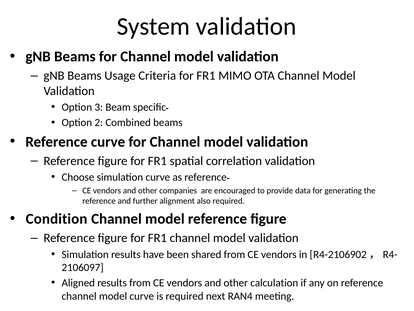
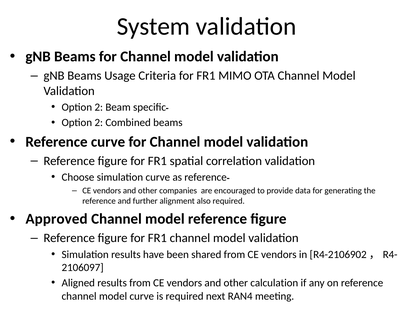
3: 3 -> 2 (99, 107)
Condition: Condition -> Approved (57, 219)
